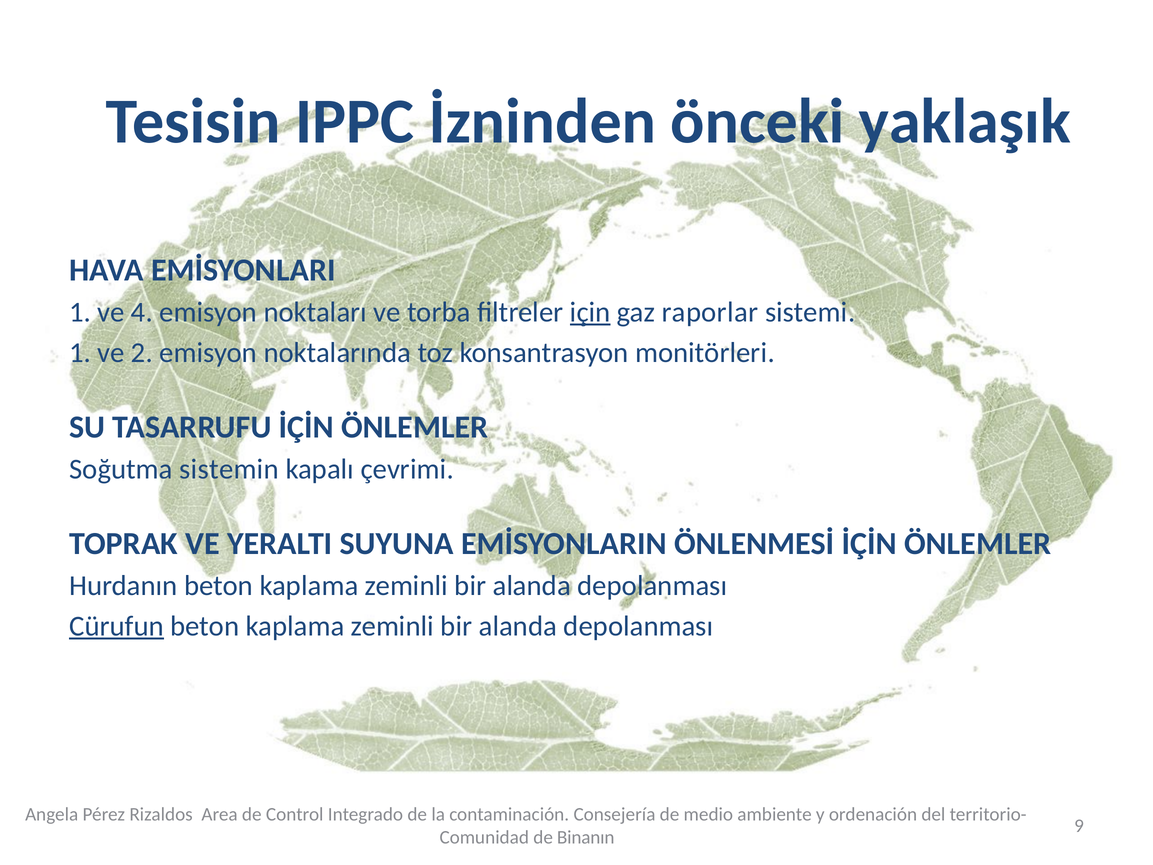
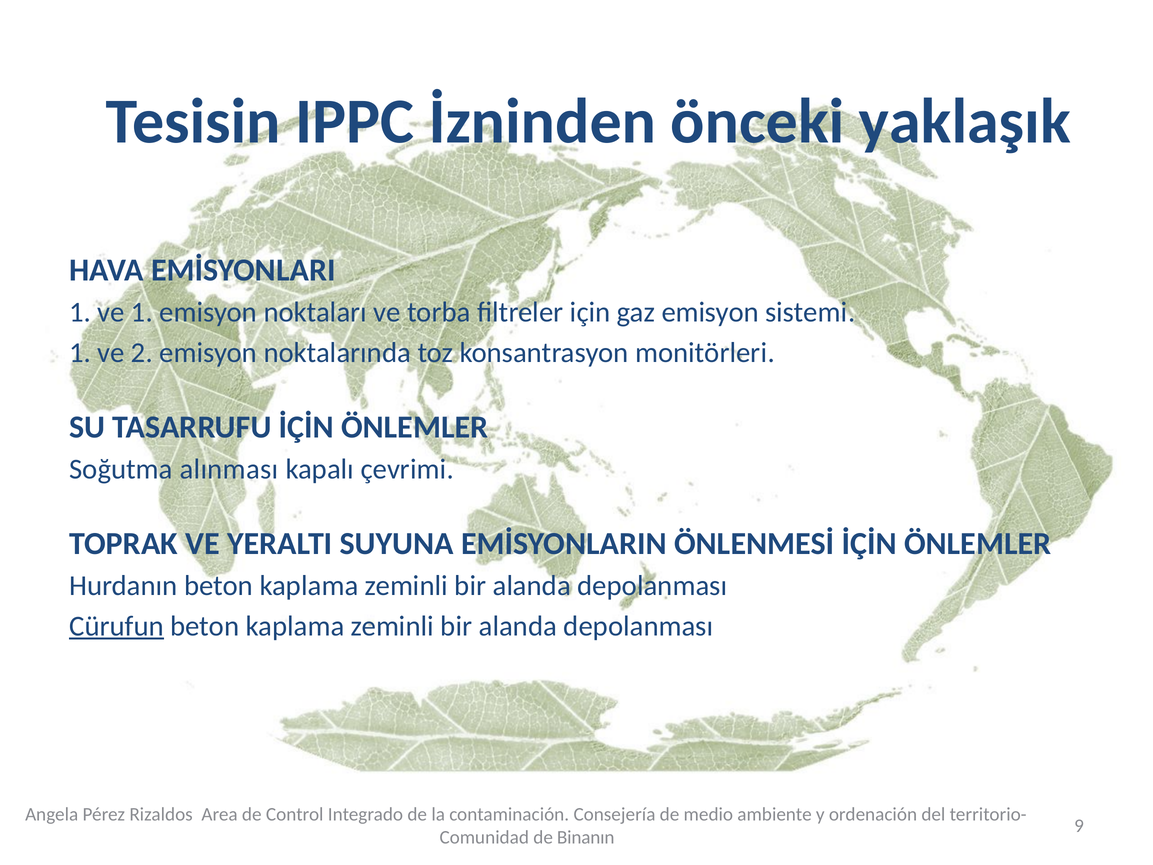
ve 4: 4 -> 1 (142, 312)
için underline: present -> none (590, 312)
gaz raporlar: raporlar -> emisyon (710, 312)
sistemin: sistemin -> alınması (229, 469)
